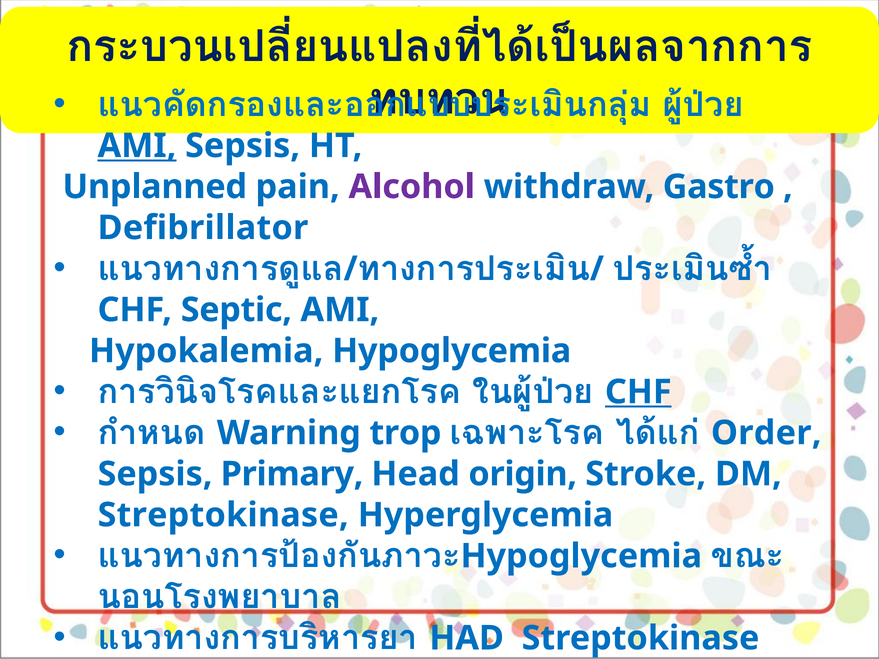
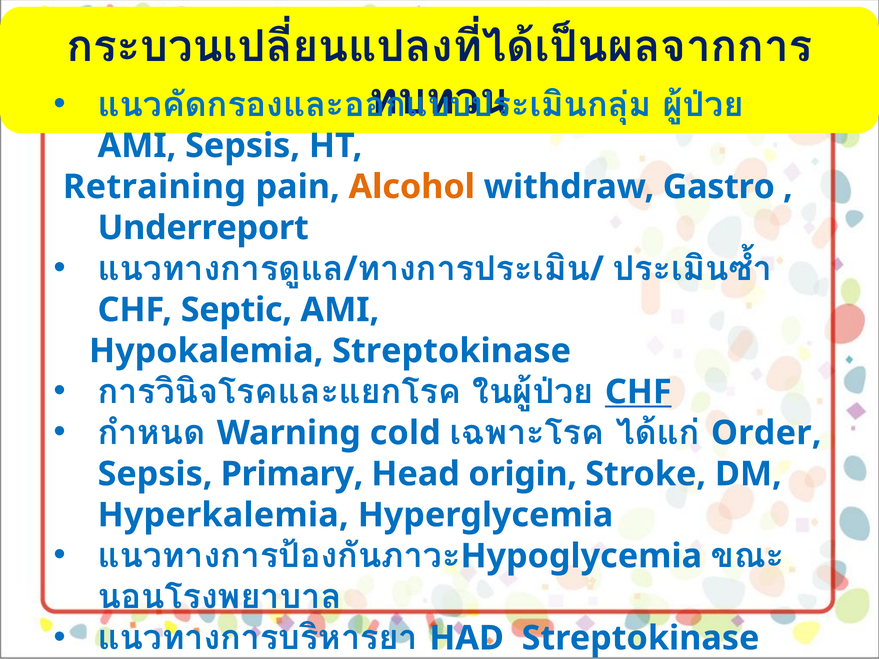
AMI underline: present -> none (137, 146)
Unplanned: Unplanned -> Retraining (154, 187)
Alcohol colour: purple -> orange (412, 187)
Defibrillator: Defibrillator -> Underreport (203, 228)
Hypokalemia Hypoglycemia: Hypoglycemia -> Streptokinase (452, 351)
trop: trop -> cold (405, 433)
Streptokinase: Streptokinase -> Hyperkalemia (223, 515)
